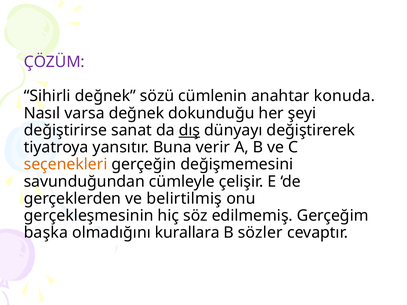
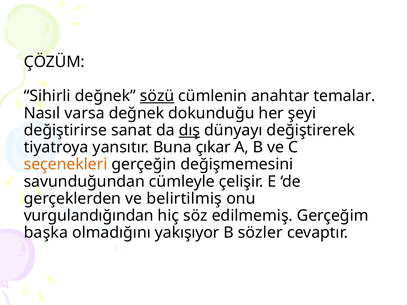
ÇÖZÜM colour: purple -> black (54, 62)
sözü underline: none -> present (157, 96)
konuda: konuda -> temalar (345, 96)
verir: verir -> çıkar (213, 147)
gerçekleşmesinin: gerçekleşmesinin -> vurgulandığından (89, 216)
kurallara: kurallara -> yakışıyor (187, 233)
